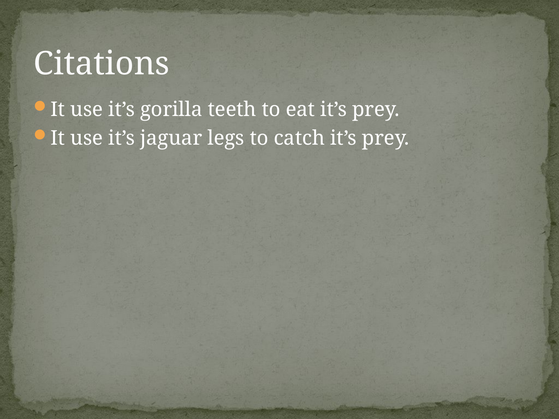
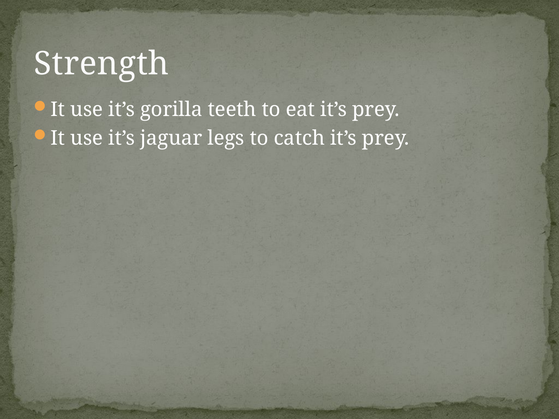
Citations: Citations -> Strength (101, 64)
